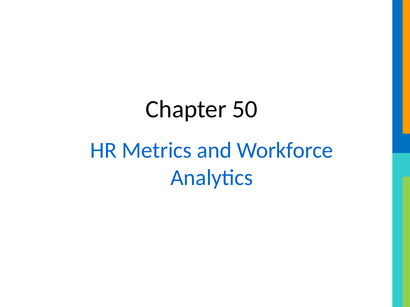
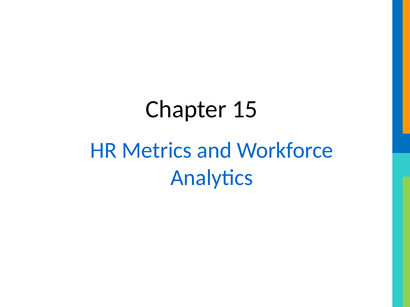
50: 50 -> 15 (245, 109)
